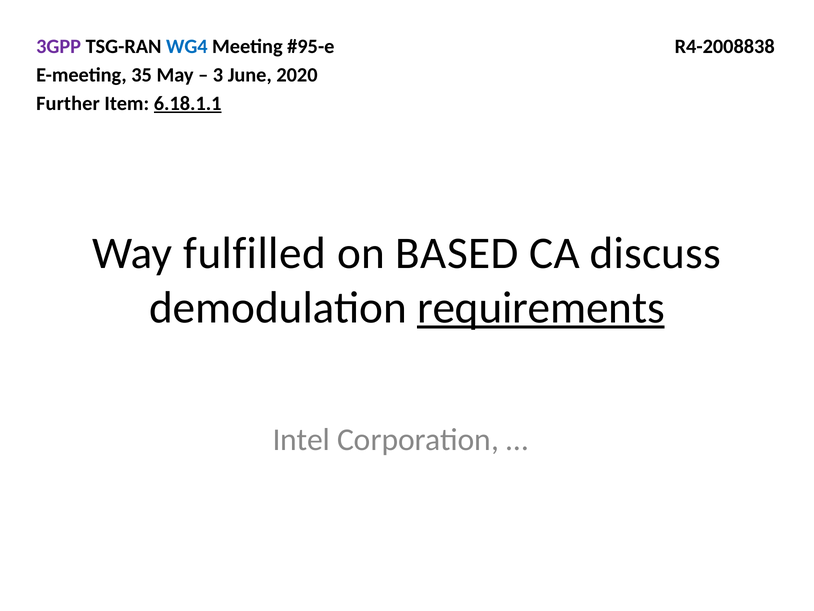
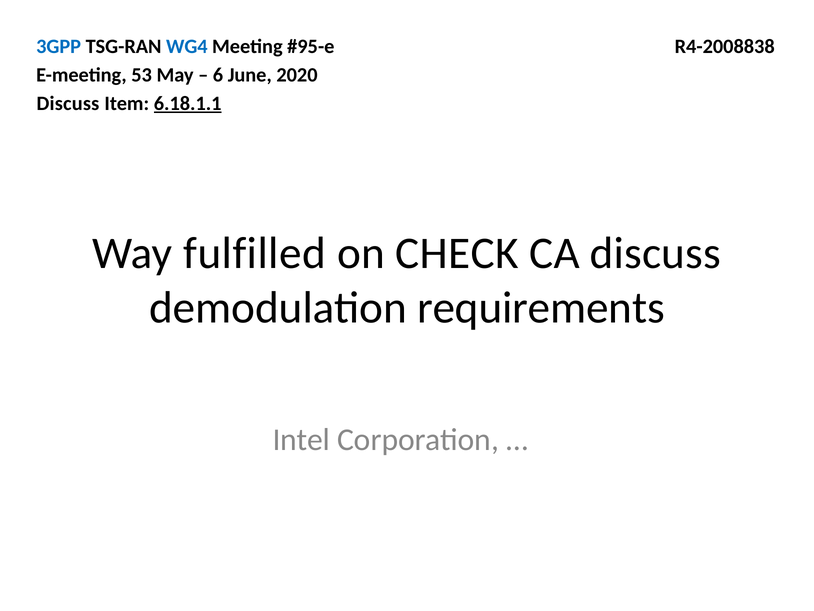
3GPP colour: purple -> blue (59, 46)
35: 35 -> 53 (142, 75)
3: 3 -> 6 (218, 75)
Further: Further -> Discuss (68, 103)
BASED: BASED -> CHECK (457, 253)
requirements underline: present -> none (541, 307)
